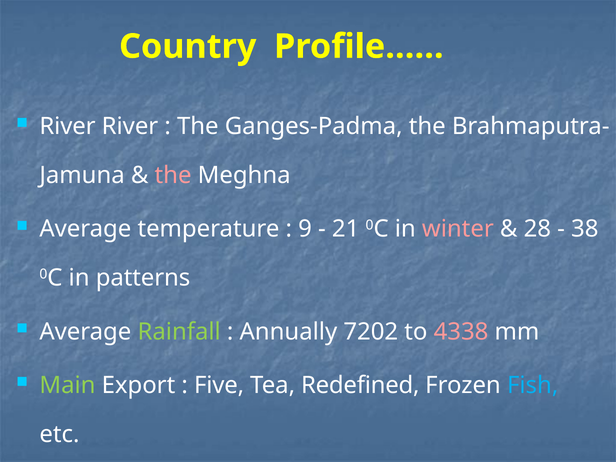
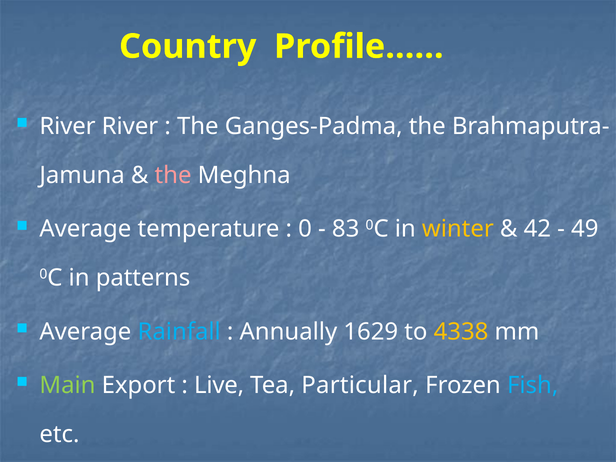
9: 9 -> 0 (305, 229)
21: 21 -> 83 (346, 229)
winter colour: pink -> yellow (458, 229)
28: 28 -> 42 (537, 229)
38: 38 -> 49 (585, 229)
Rainfall colour: light green -> light blue (179, 332)
7202: 7202 -> 1629 (371, 332)
4338 colour: pink -> yellow (461, 332)
Five: Five -> Live (219, 385)
Redefined: Redefined -> Particular (360, 385)
